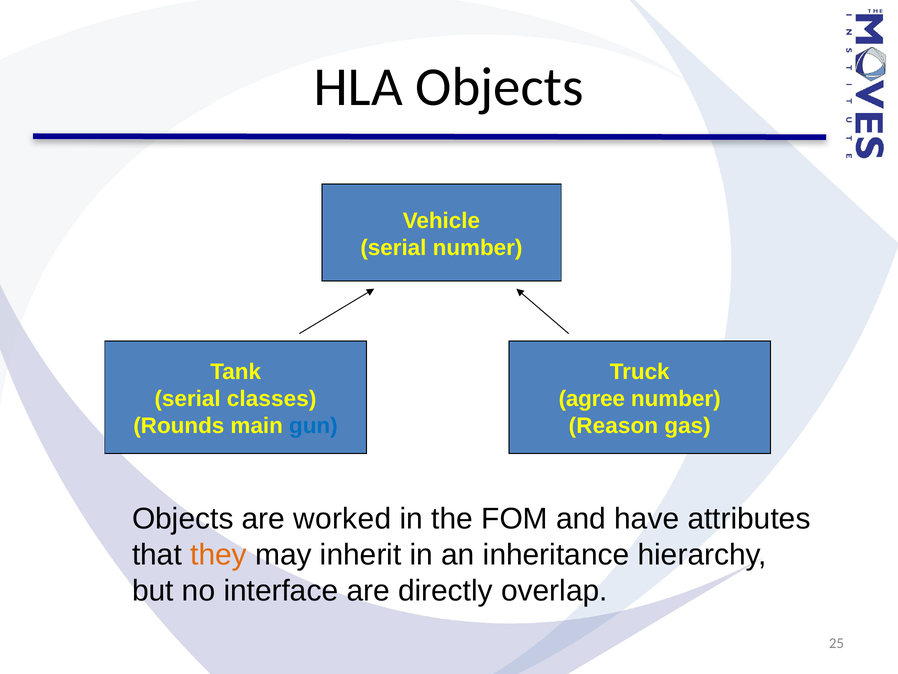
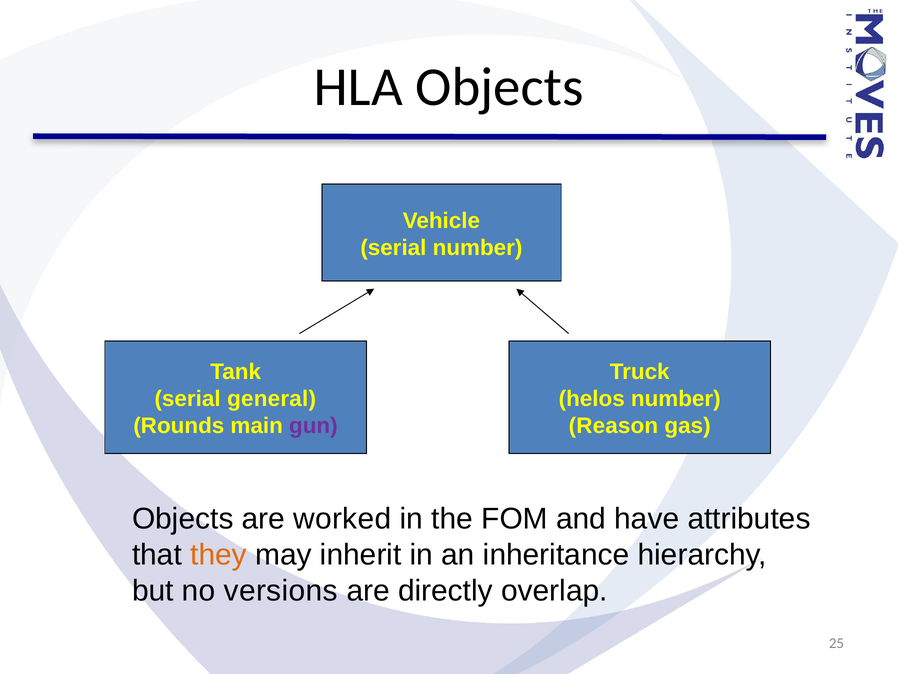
classes: classes -> general (272, 399)
agree: agree -> helos (592, 399)
gun colour: blue -> purple (313, 426)
interface: interface -> versions (281, 590)
